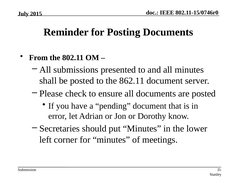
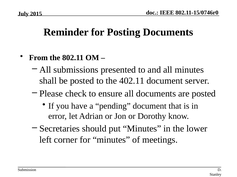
862.11: 862.11 -> 402.11 (132, 81)
